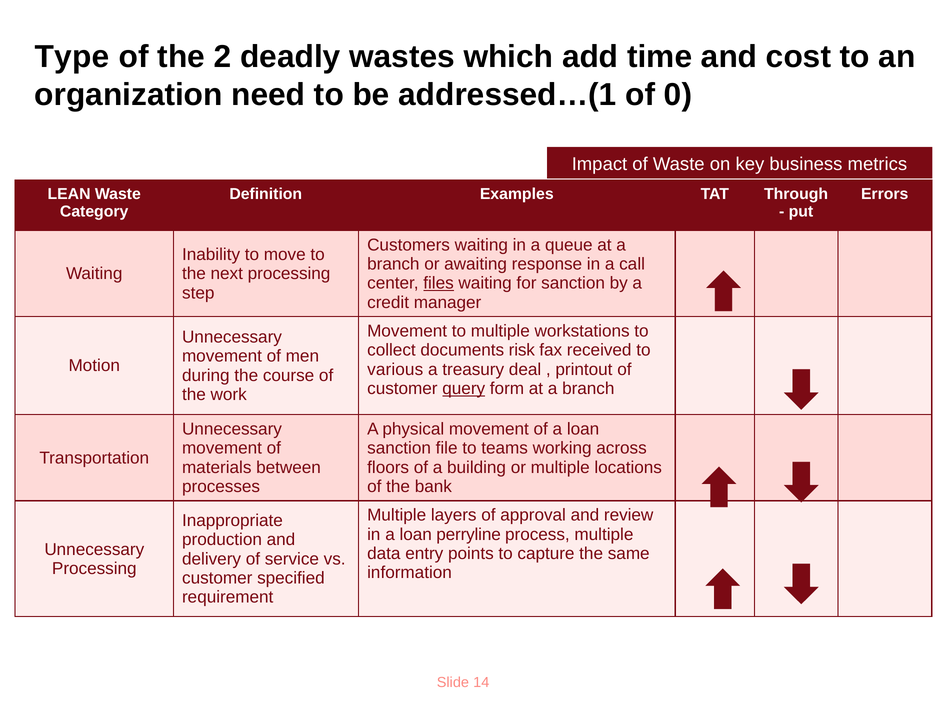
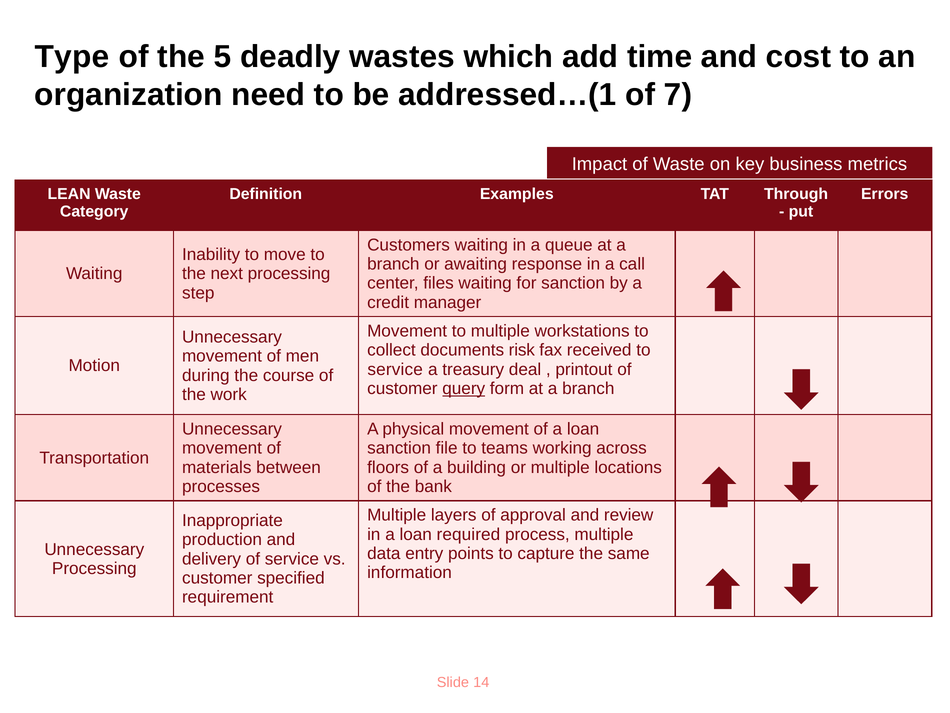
2: 2 -> 5 (223, 57)
0: 0 -> 7 (678, 95)
files underline: present -> none (439, 283)
various: various -> service (395, 369)
perryline: perryline -> required (468, 534)
